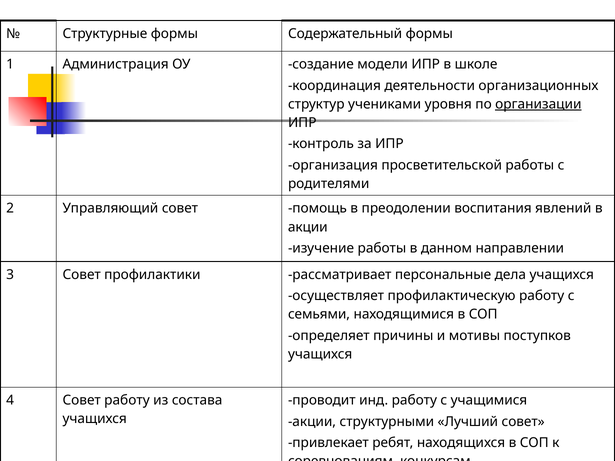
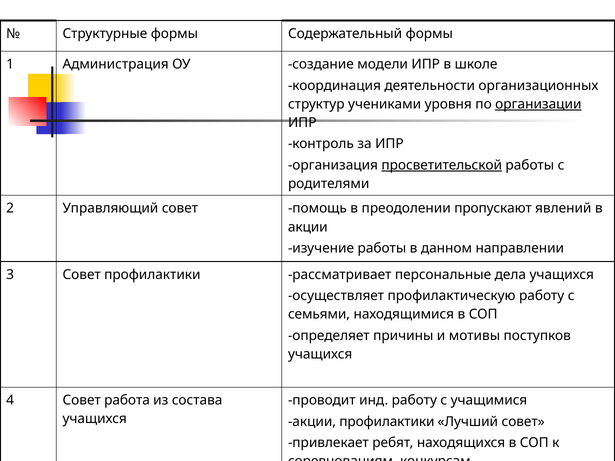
просветительской underline: none -> present (442, 165)
воспитания: воспитания -> пропускают (493, 209)
Совет работу: работу -> работа (127, 400)
акции структурными: структурными -> профилактики (387, 422)
